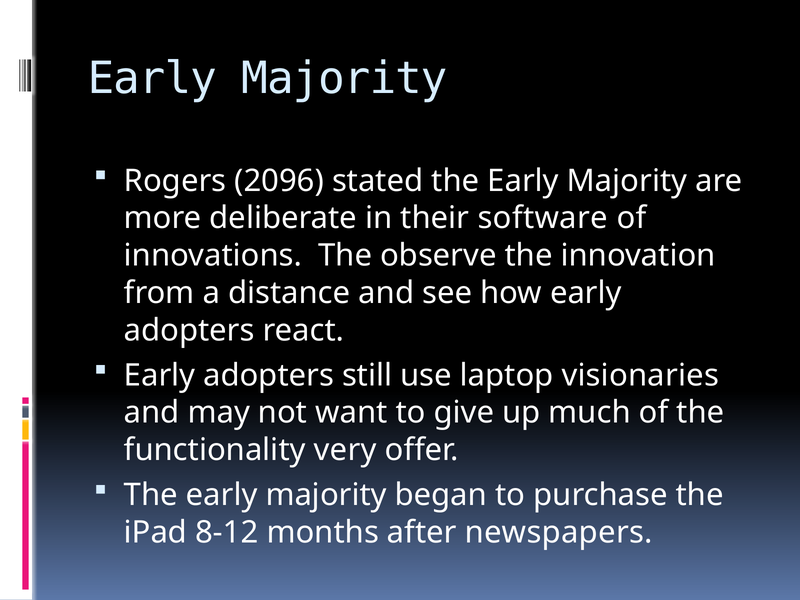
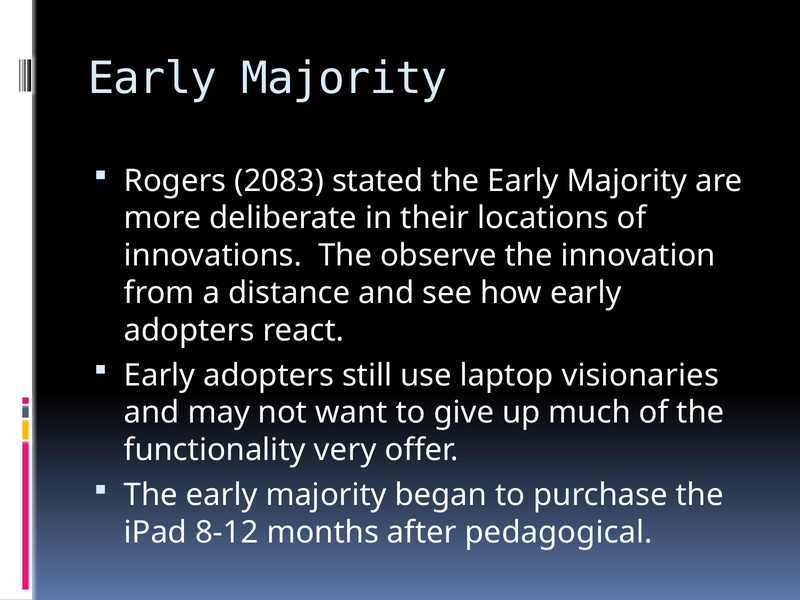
2096: 2096 -> 2083 (279, 181)
software: software -> locations (543, 218)
newspapers: newspapers -> pedagogical (559, 533)
